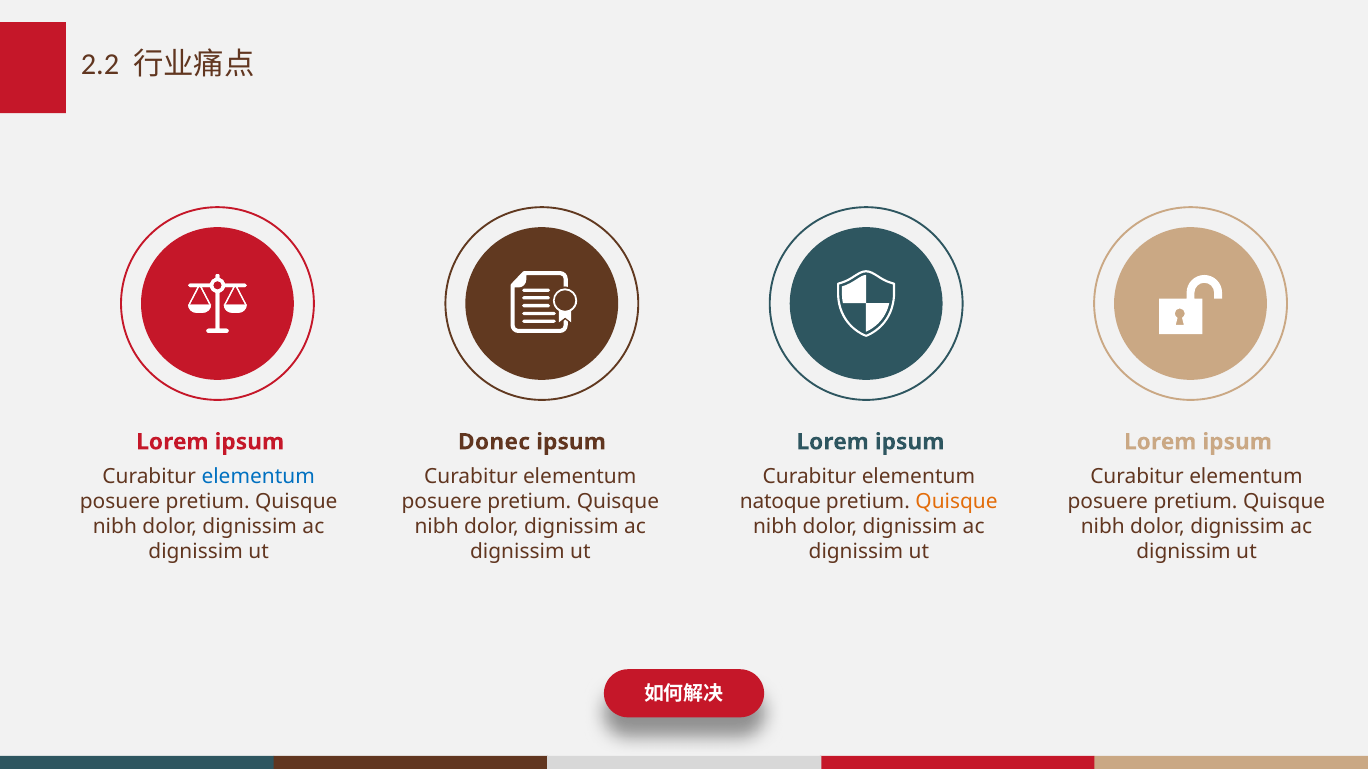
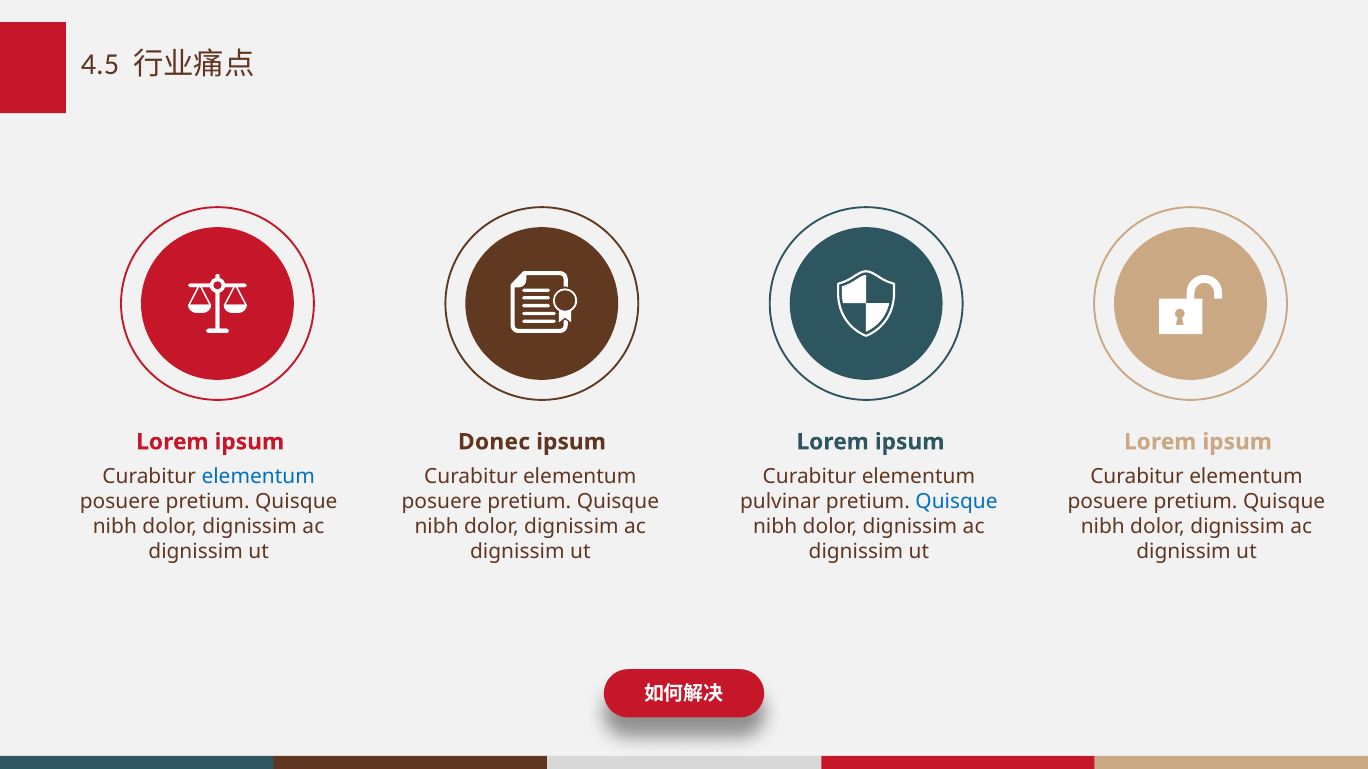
2.2: 2.2 -> 4.5 (100, 64)
natoque: natoque -> pulvinar (780, 502)
Quisque colour: orange -> blue (957, 502)
